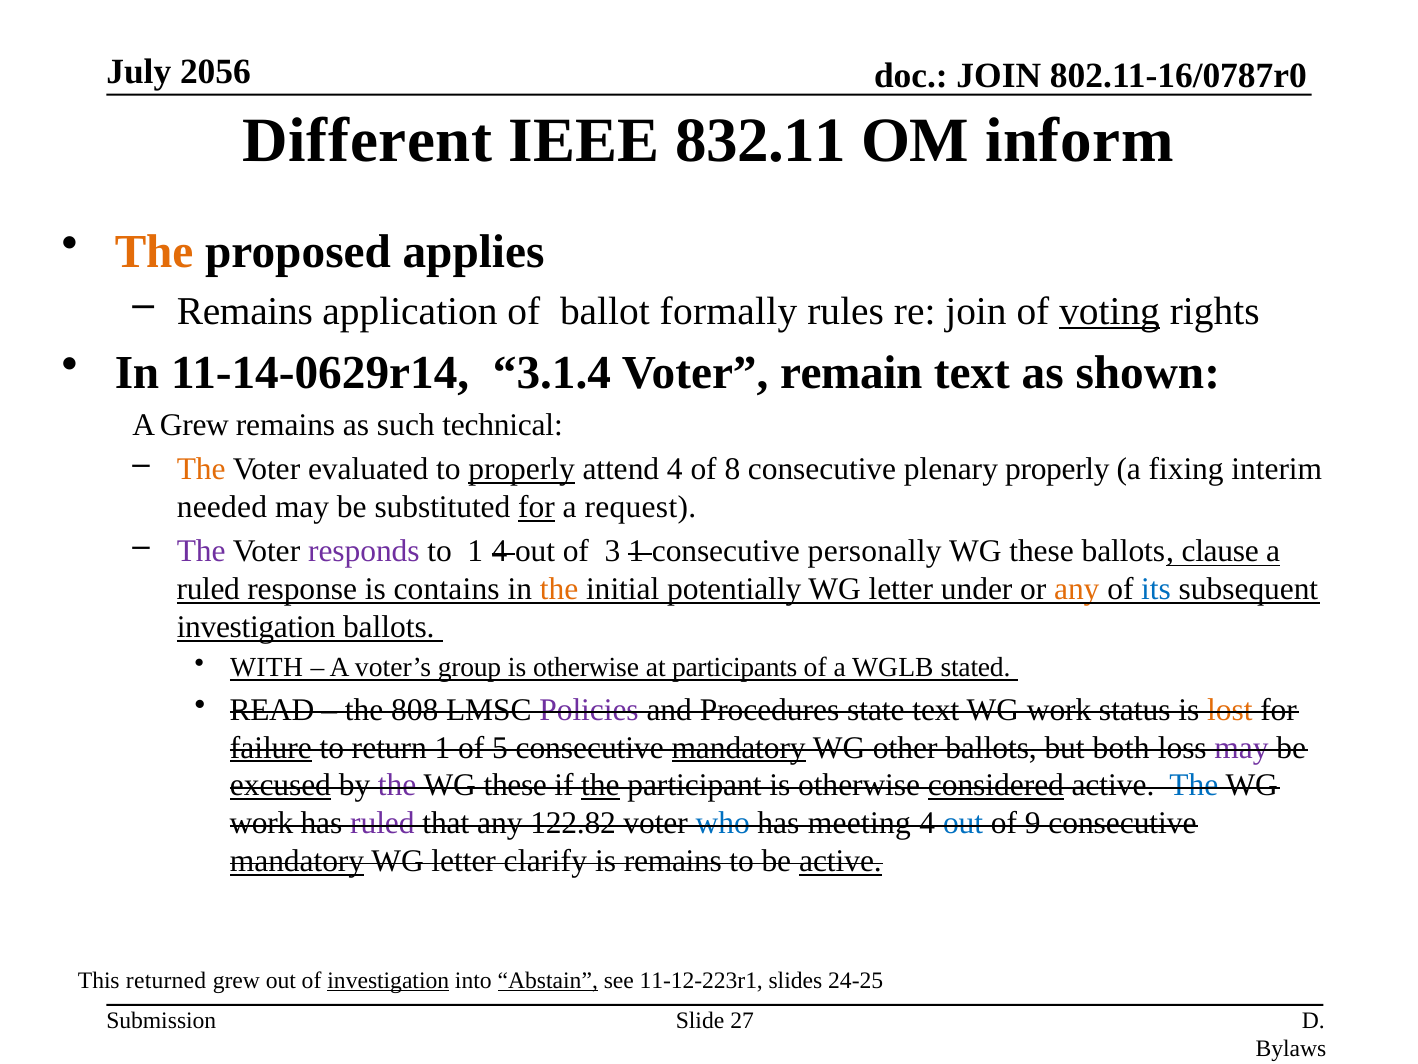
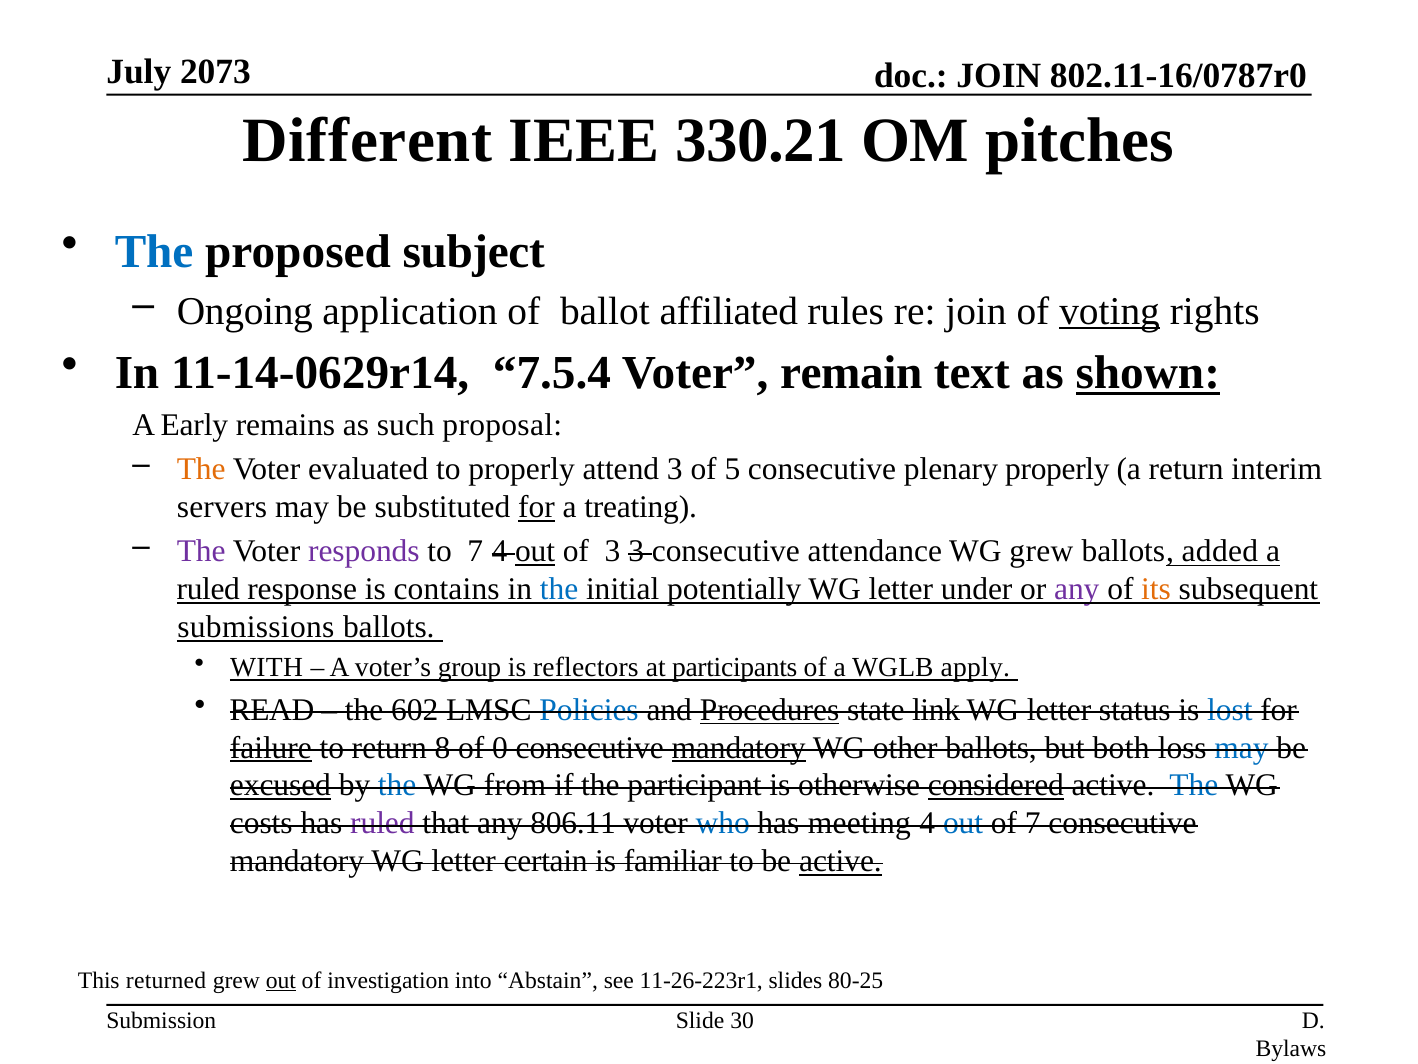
2056: 2056 -> 2073 (215, 71)
832.11: 832.11 -> 330.21 (761, 140)
inform: inform -> pitches (1080, 140)
The colour: orange -> blue (154, 252)
applies: applies -> subject (474, 252)
Remains: Remains -> Ongoing (245, 311)
formally: formally -> affiliated (729, 311)
3.1.4: 3.1.4 -> 7.5.4 (552, 373)
shown underline: none -> present (1148, 373)
A Grew: Grew -> Early (194, 425)
technical: technical -> proposal (502, 425)
properly underline: present -> none (522, 469)
attend 4: 4 -> 3 (675, 469)
8: 8 -> 5 (732, 469)
a fixing: fixing -> return (1186, 469)
needed: needed -> servers (222, 507)
request: request -> treating (641, 507)
to 1: 1 -> 7 (475, 551)
out underline: none -> present (535, 551)
3 1: 1 -> 3 (636, 551)
personally: personally -> attendance (875, 551)
these: these -> grew (1041, 551)
clause: clause -> added (1220, 551)
the colour: orange -> blue (559, 589)
any colour: orange -> purple (1077, 589)
its colour: blue -> orange (1156, 589)
investigation: investigation -> submissions (256, 627)
otherwise: otherwise -> reflectors (586, 668)
stated: stated -> apply (975, 668)
808: 808 -> 602 (415, 710)
Policies colour: purple -> blue (589, 710)
Procedures underline: none -> present (770, 710)
state text: text -> link (936, 710)
work: work -> letter (1059, 710)
lost colour: orange -> blue (1230, 710)
return 1: 1 -> 8 (442, 747)
5: 5 -> 0 (500, 747)
may colour: purple -> blue (1242, 747)
the colour: purple -> blue (397, 785)
these: these -> from (515, 785)
the underline: present -> none (600, 785)
work: work -> costs (261, 823)
122.82: 122.82 -> 806.11 (573, 823)
of 9: 9 -> 7 (1033, 823)
mandatory underline: present -> none (297, 861)
clarify: clarify -> certain (546, 861)
is remains: remains -> familiar (673, 861)
out underline: none -> present (281, 980)
investigation underline: present -> none (388, 980)
Abstain underline: present -> none (548, 980)
11-12-223r1: 11-12-223r1 -> 11-26-223r1 (701, 980)
24-25: 24-25 -> 80-25 (856, 980)
27: 27 -> 30 (742, 1020)
